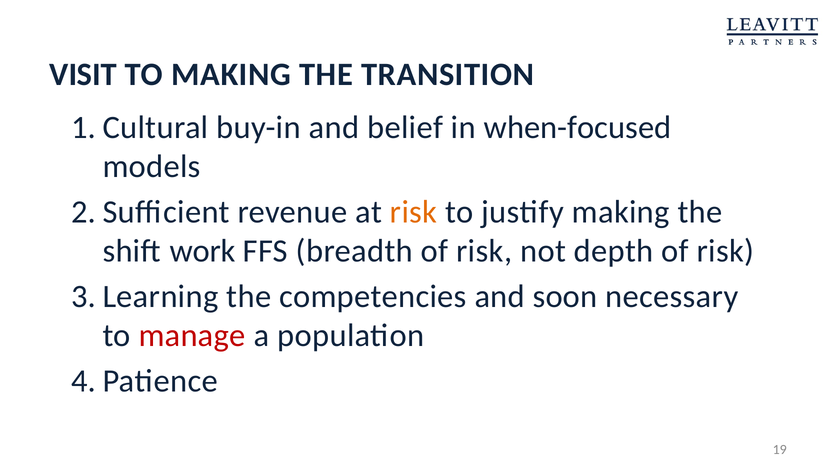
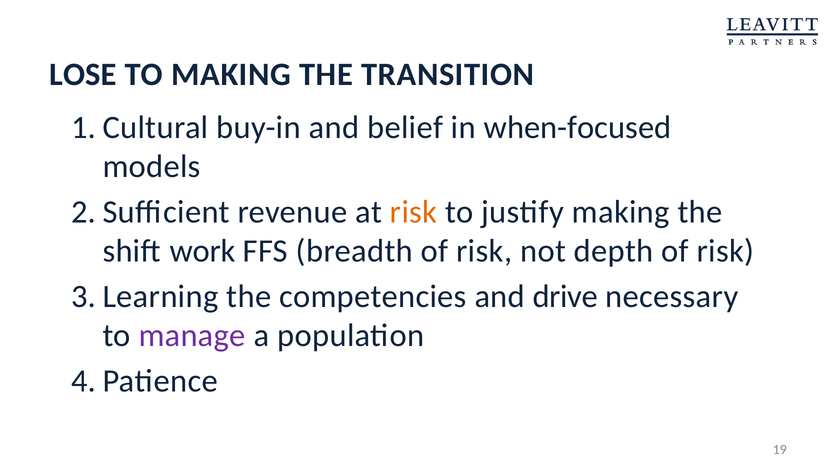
VISIT: VISIT -> LOSE (83, 75)
soon: soon -> drive (565, 296)
manage colour: red -> purple (192, 335)
